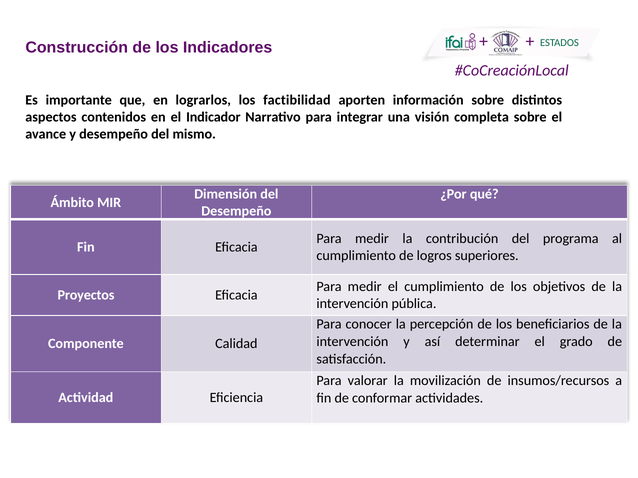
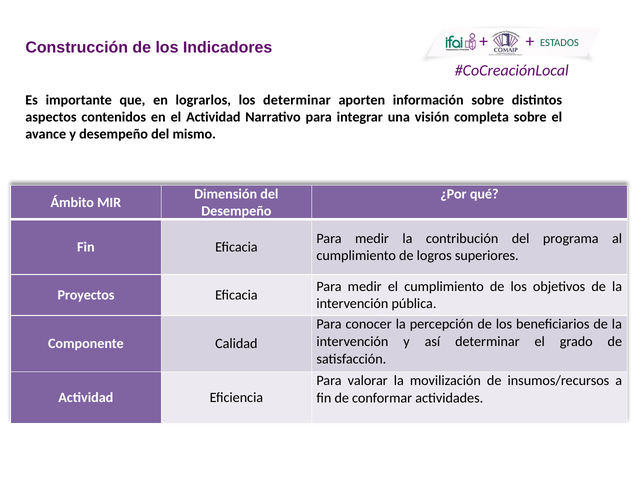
los factibilidad: factibilidad -> determinar (297, 100)
el Indicador: Indicador -> Actividad (213, 117)
